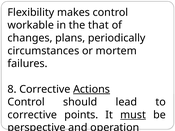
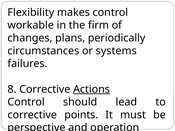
that: that -> firm (99, 25)
mortem: mortem -> systems (116, 51)
must underline: present -> none (133, 115)
